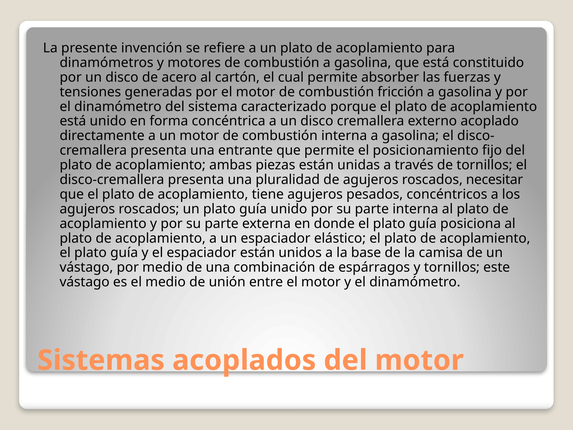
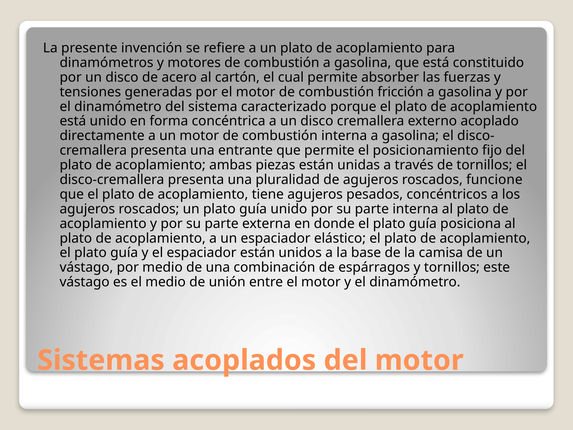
necesitar: necesitar -> funcione (494, 180)
